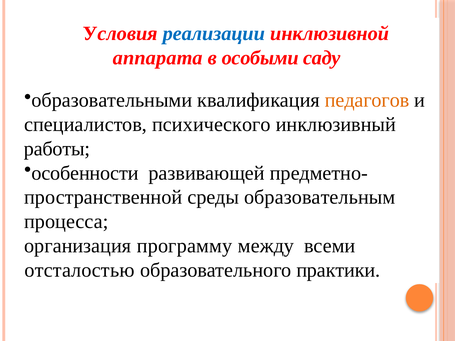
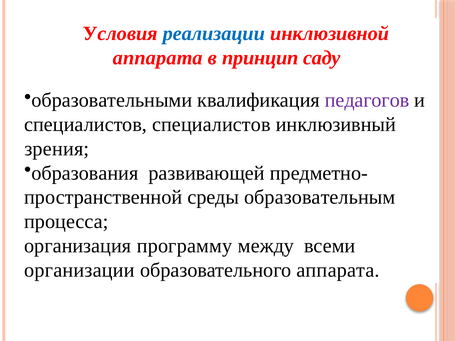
особыми: особыми -> принцип (260, 58)
педагогов colour: orange -> purple (367, 100)
специалистов психического: психического -> специалистов (211, 125)
работы: работы -> зрения (57, 149)
особенности: особенности -> образования (85, 173)
отсталостью: отсталостью -> организации (80, 270)
образовательного практики: практики -> аппарата (338, 270)
